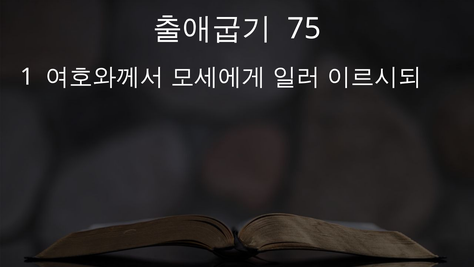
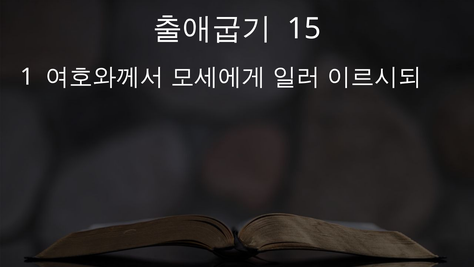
75: 75 -> 15 (304, 29)
